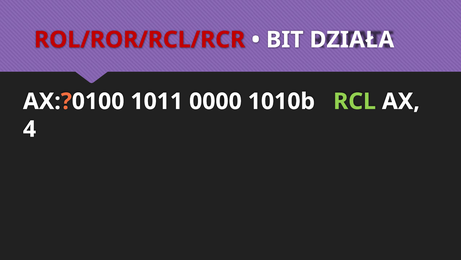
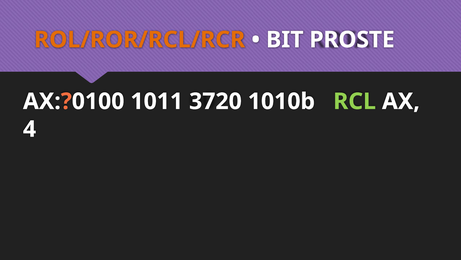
ROL/ROR/RCL/RCR colour: red -> orange (140, 40)
DZIAŁA: DZIAŁA -> PROSTE (352, 40)
0000: 0000 -> 3720 (215, 101)
